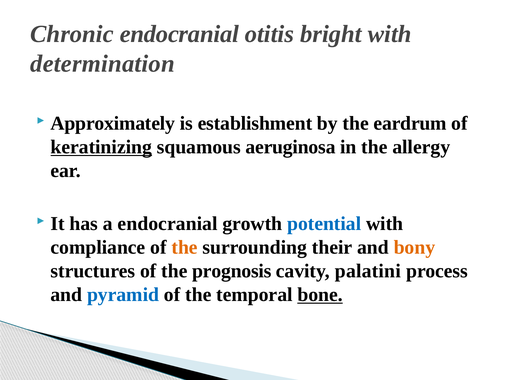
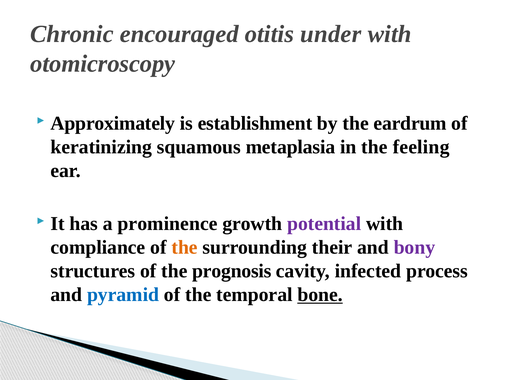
Chronic endocranial: endocranial -> encouraged (179, 34)
bright: bright -> under (331, 34)
determination: determination -> otomicroscopy (103, 64)
keratinizing underline: present -> none (101, 147)
aeruginosa: aeruginosa -> metaplasia (290, 147)
allergy: allergy -> feeling (421, 147)
a endocranial: endocranial -> prominence (168, 223)
potential colour: blue -> purple (324, 223)
bony colour: orange -> purple (414, 247)
palatini: palatini -> infected (368, 271)
